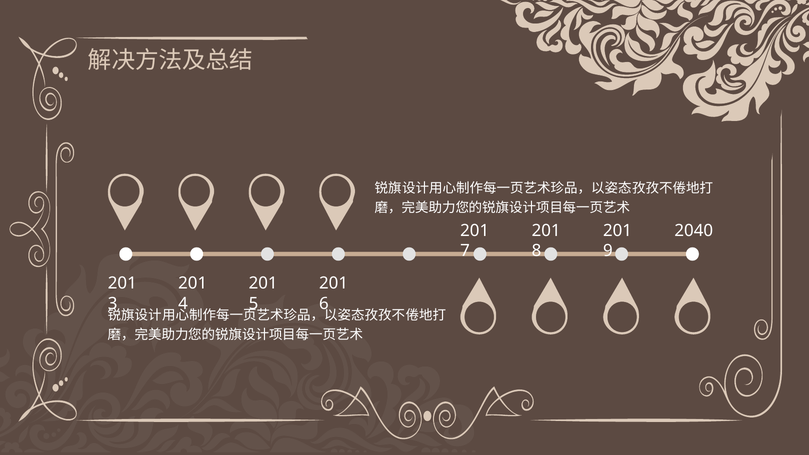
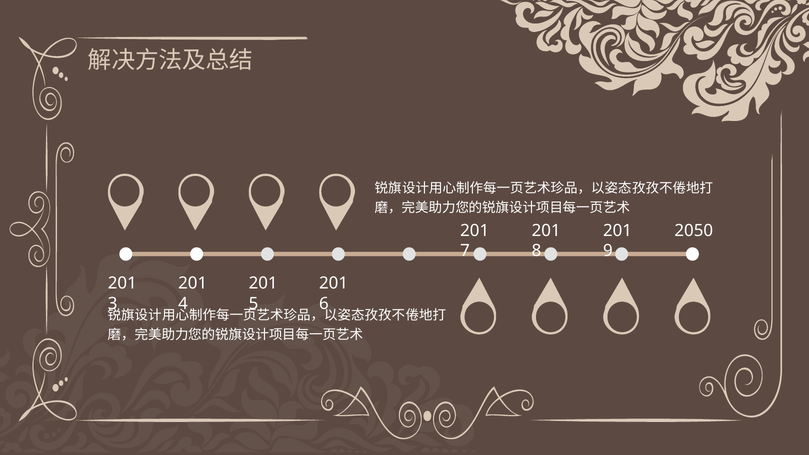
2040: 2040 -> 2050 (694, 231)
